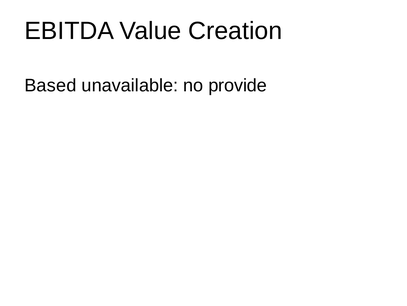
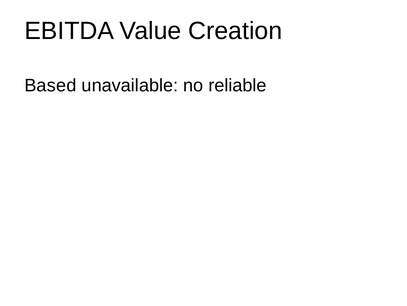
provide: provide -> reliable (238, 85)
